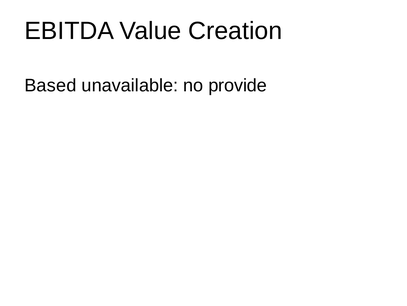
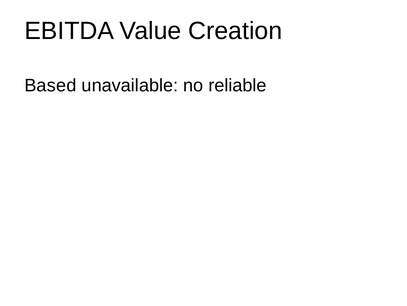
provide: provide -> reliable (238, 85)
